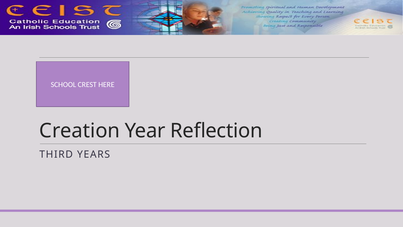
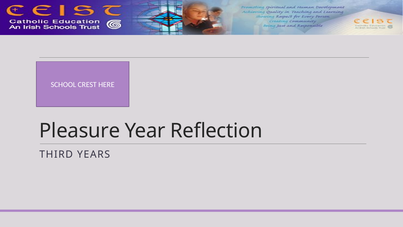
Creation: Creation -> Pleasure (80, 131)
